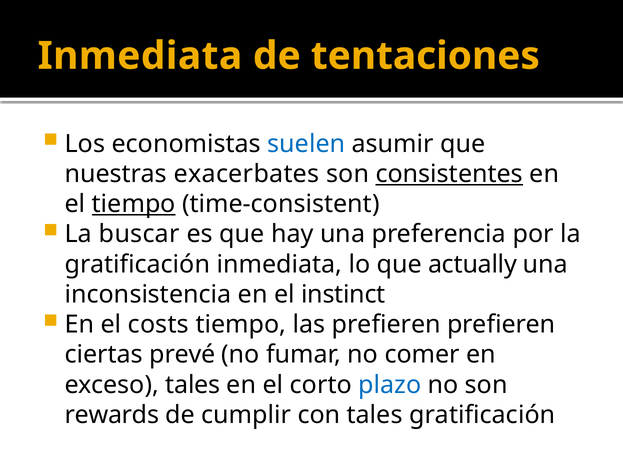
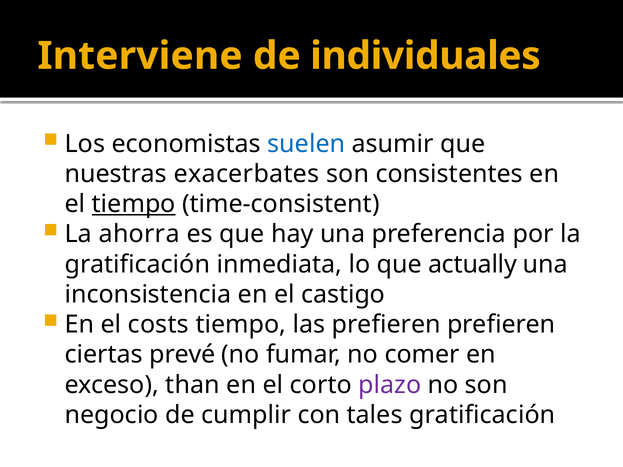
Inmediata: Inmediata -> Interviene (140, 56)
tentaciones: tentaciones -> individuales (425, 56)
consistentes underline: present -> none (449, 174)
buscar: buscar -> ahorra (139, 234)
instinct: instinct -> castigo (343, 295)
exceso tales: tales -> than (193, 385)
plazo colour: blue -> purple (390, 385)
rewards: rewards -> negocio (112, 415)
